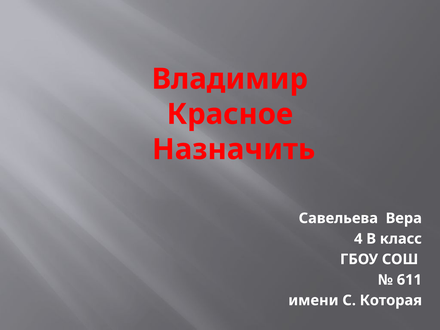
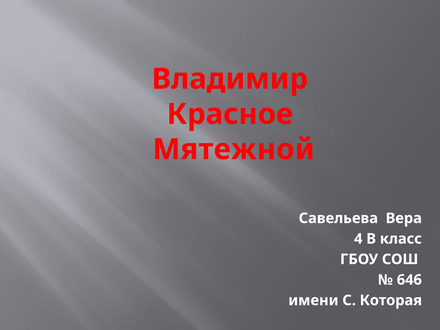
Назначить: Назначить -> Мятежной (234, 149)
611: 611 -> 646 (409, 280)
